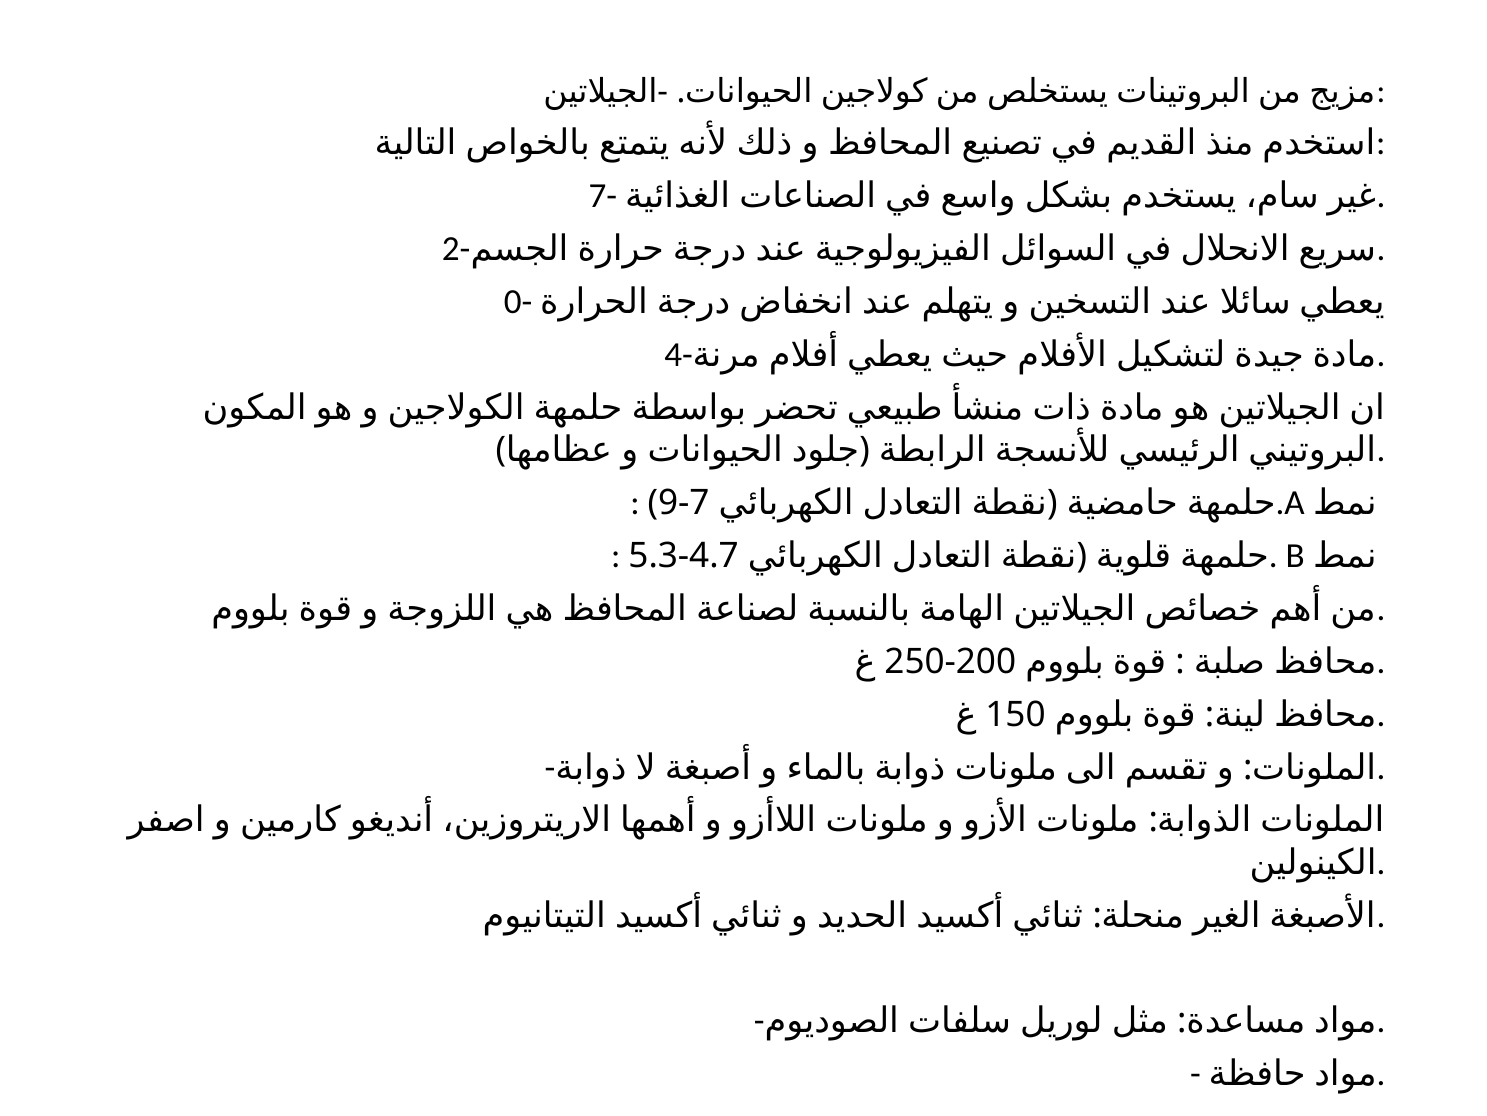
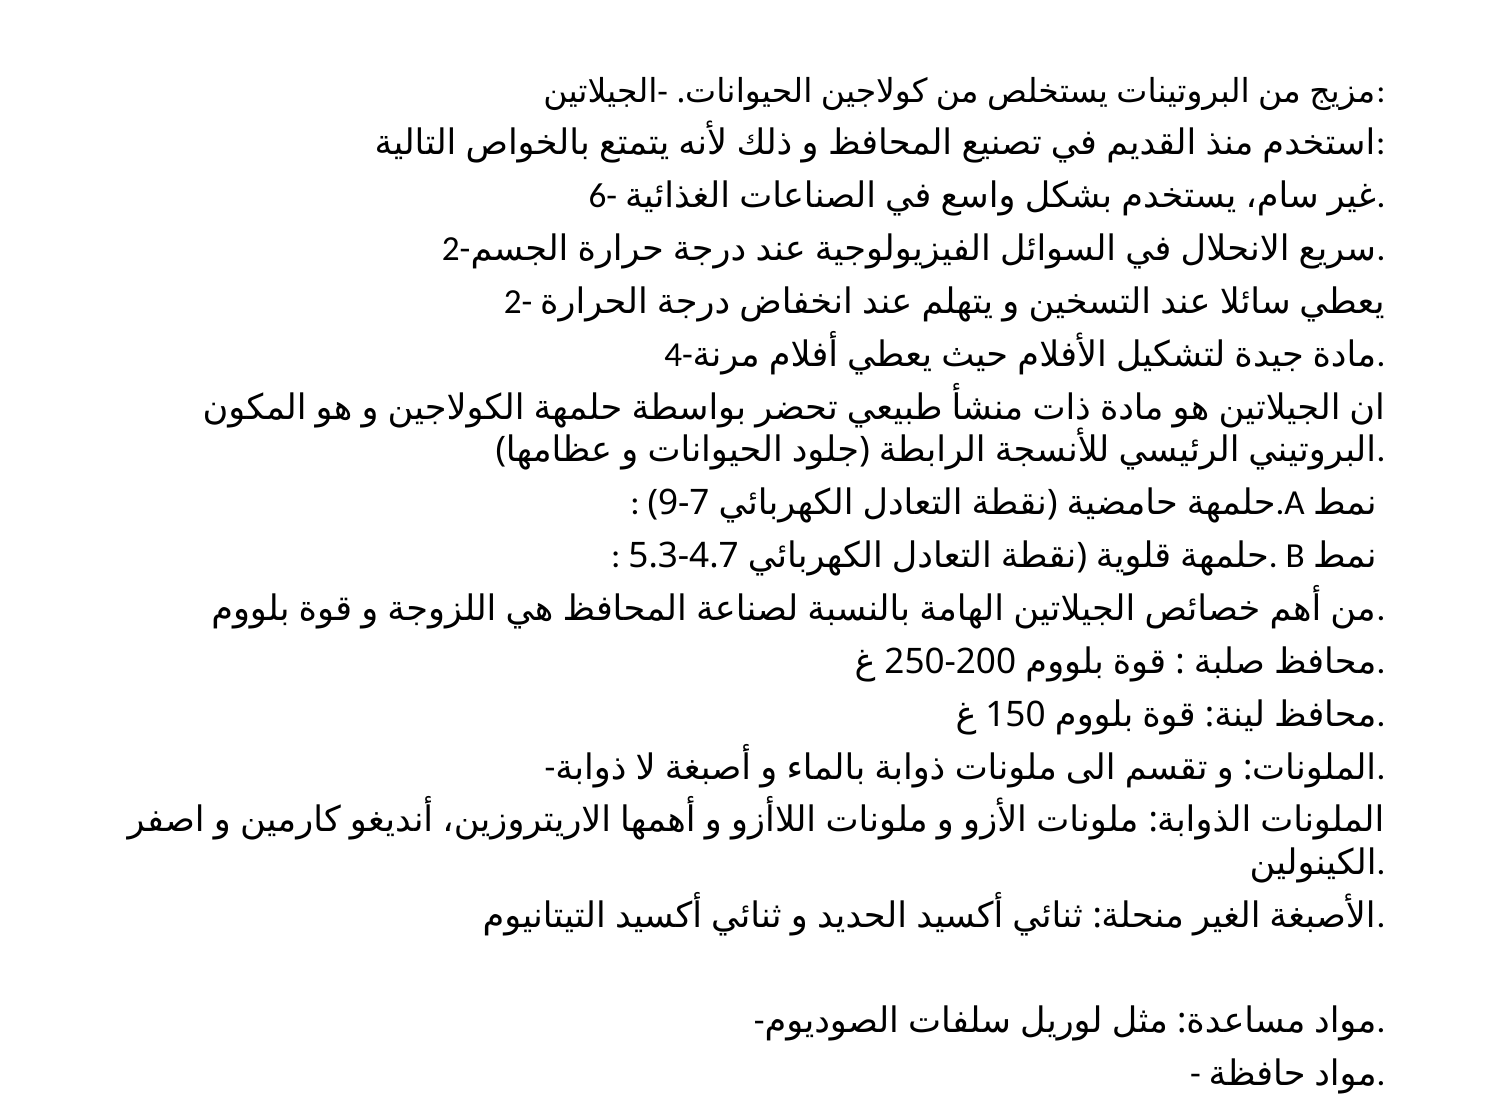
7-: 7- -> 6- (603, 196)
0-: 0- -> 2- (518, 302)
